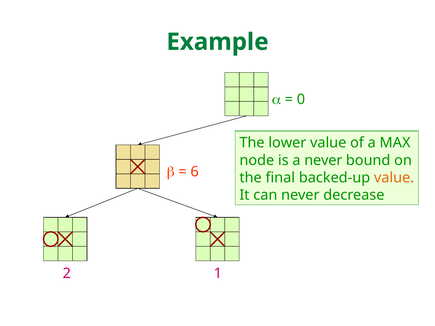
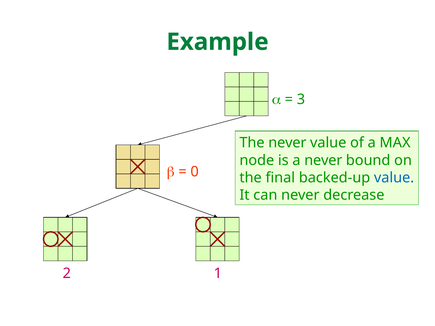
0: 0 -> 3 (301, 99)
The lower: lower -> never (287, 143)
6: 6 -> 0 (195, 172)
value colour: orange -> blue (394, 178)
